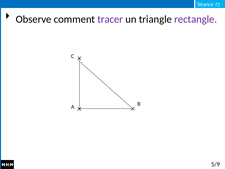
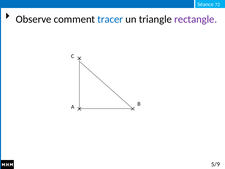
tracer colour: purple -> blue (110, 19)
